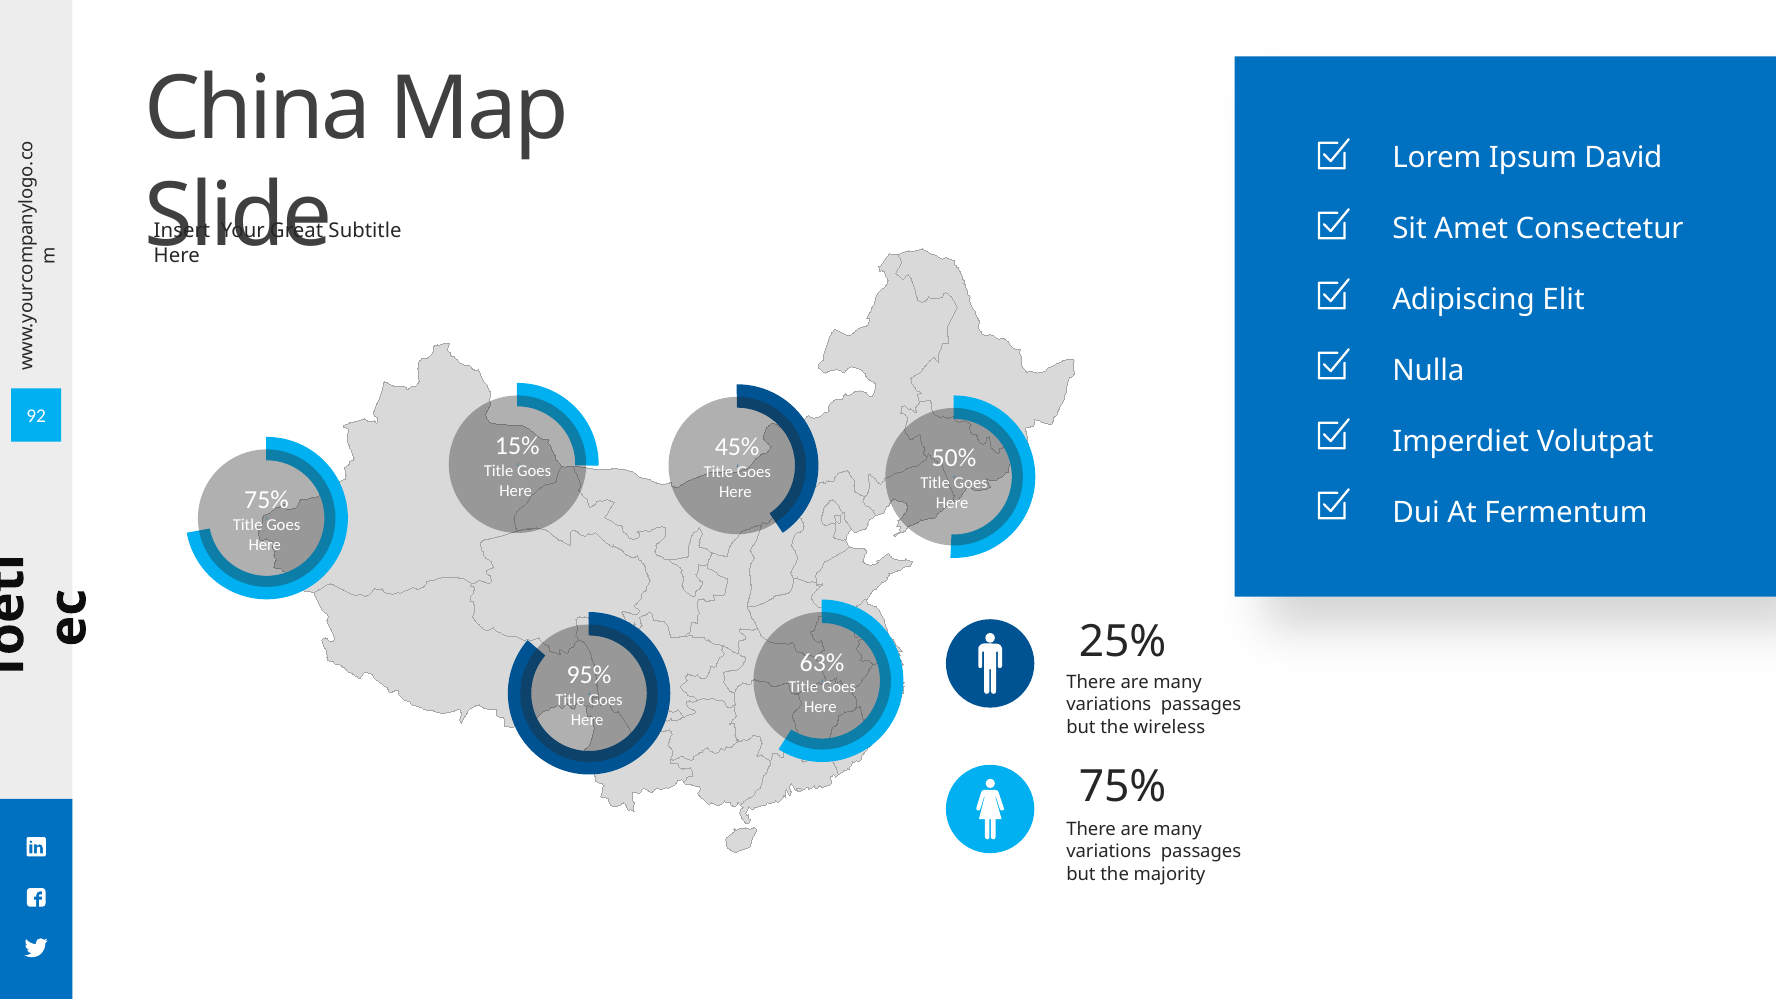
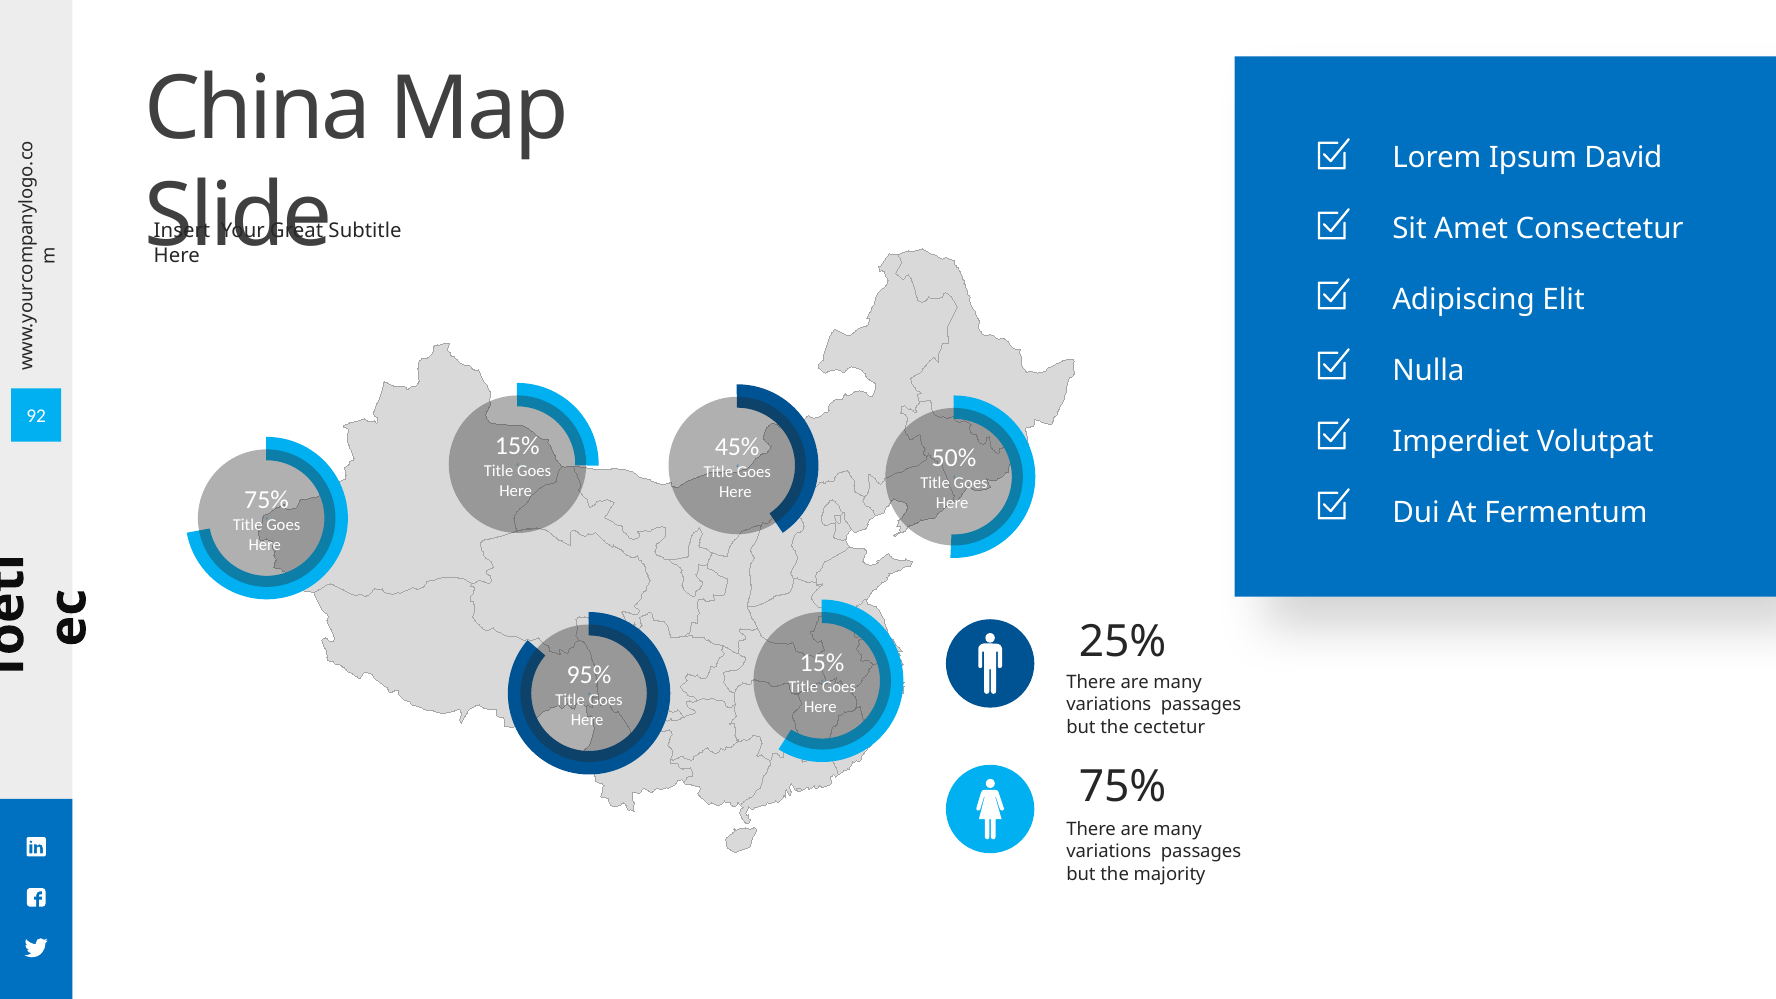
63%: 63% -> 15% (822, 663)
wireless: wireless -> cectetur (1169, 727)
